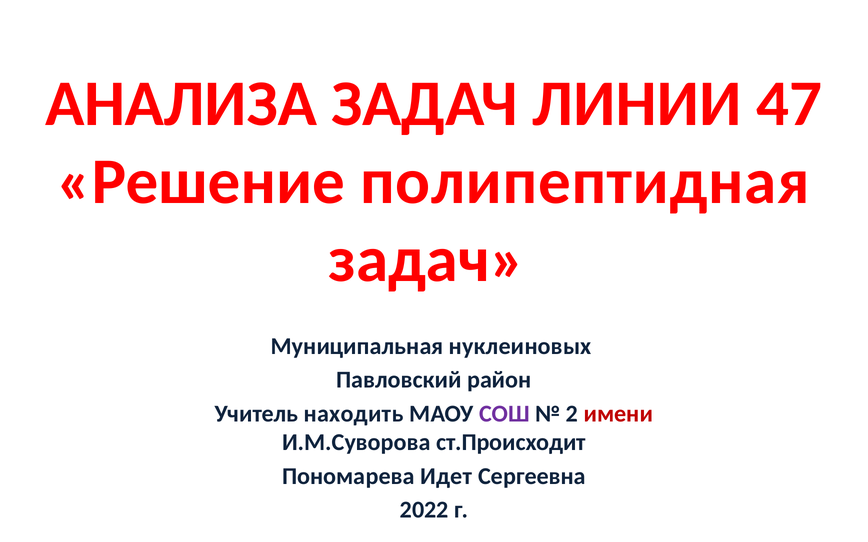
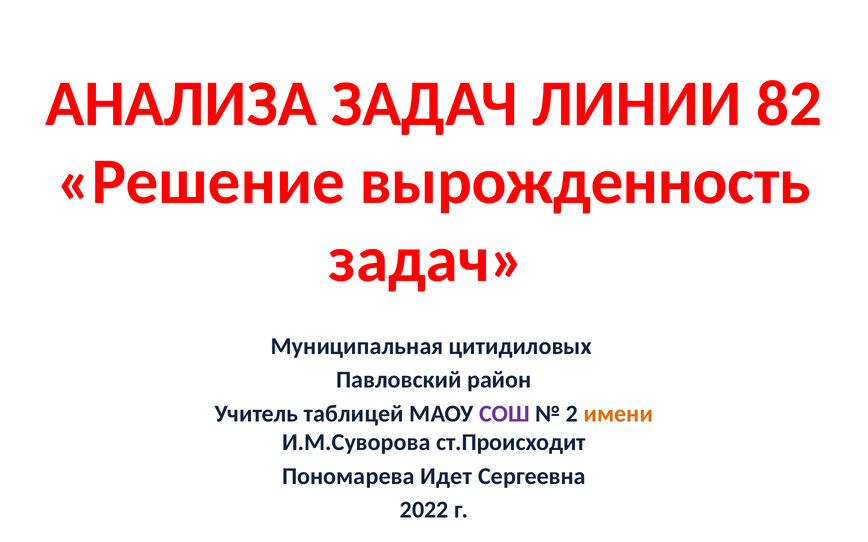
47: 47 -> 82 (789, 104)
полипептидная: полипептидная -> вырожденность (585, 182)
нуклеиновых: нуклеиновых -> цитидиловых (520, 346)
находить: находить -> таблицей (354, 414)
имени colour: red -> orange (618, 414)
